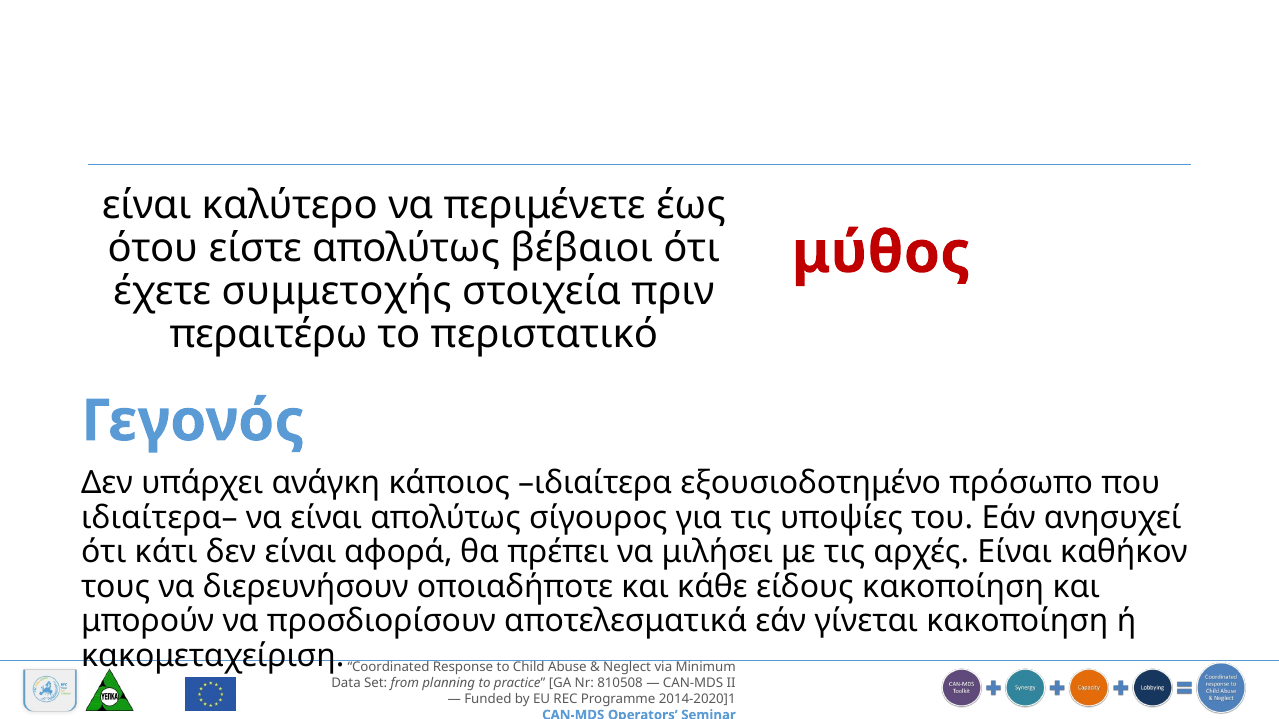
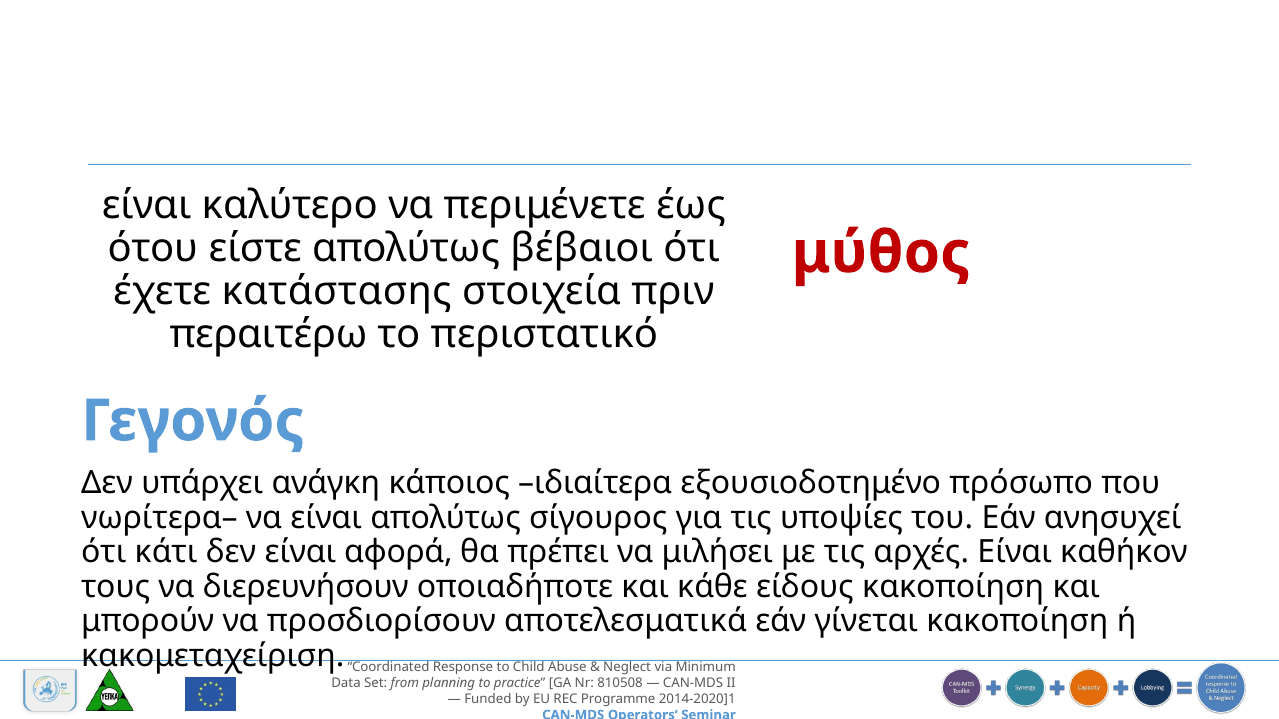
συμμετοχής: συμμετοχής -> κατάστασης (336, 292)
ιδιαίτερα–: ιδιαίτερα– -> νωρίτερα– (159, 518)
